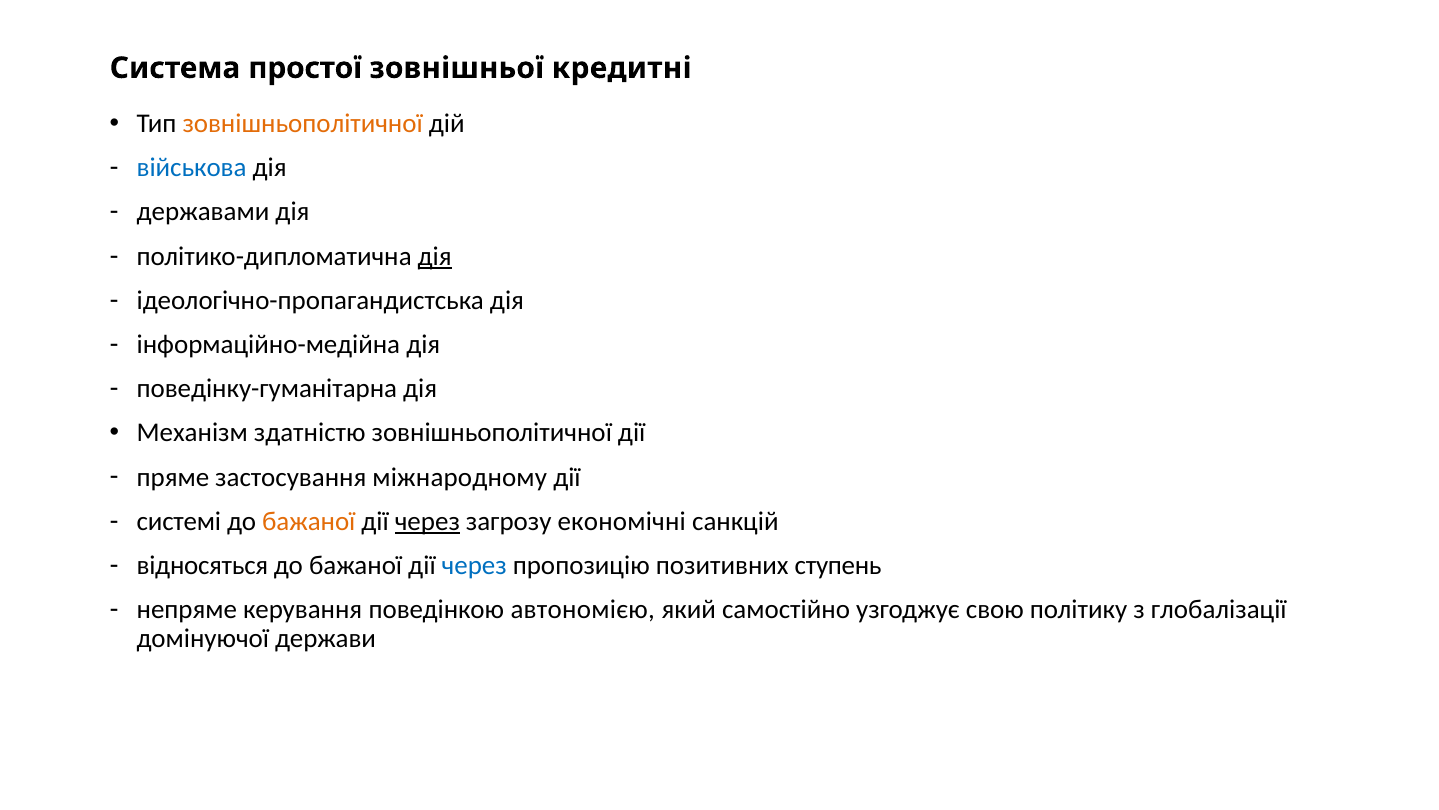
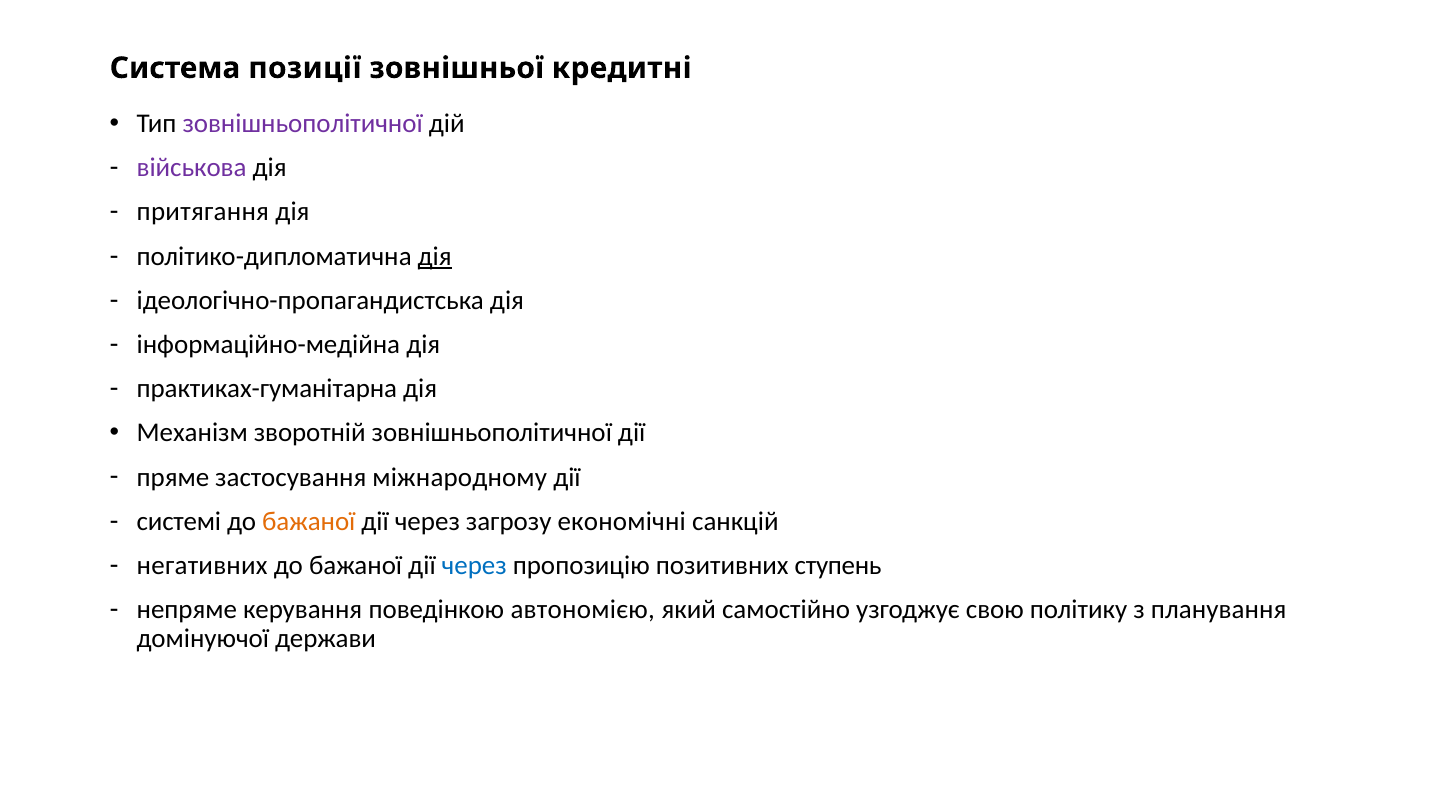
простої: простої -> позиції (305, 68)
зовнішньополітичної colour: orange -> purple (303, 124)
військова colour: blue -> purple (192, 168)
державами: державами -> притягання (203, 212)
поведінку-гуманітарна: поведінку-гуманітарна -> практиках-гуманітарна (267, 388)
здатністю: здатністю -> зворотній (310, 433)
через underline: present -> none (427, 521)
відносяться: відносяться -> негативних (202, 565)
глобалізації: глобалізації -> планування (1219, 609)
